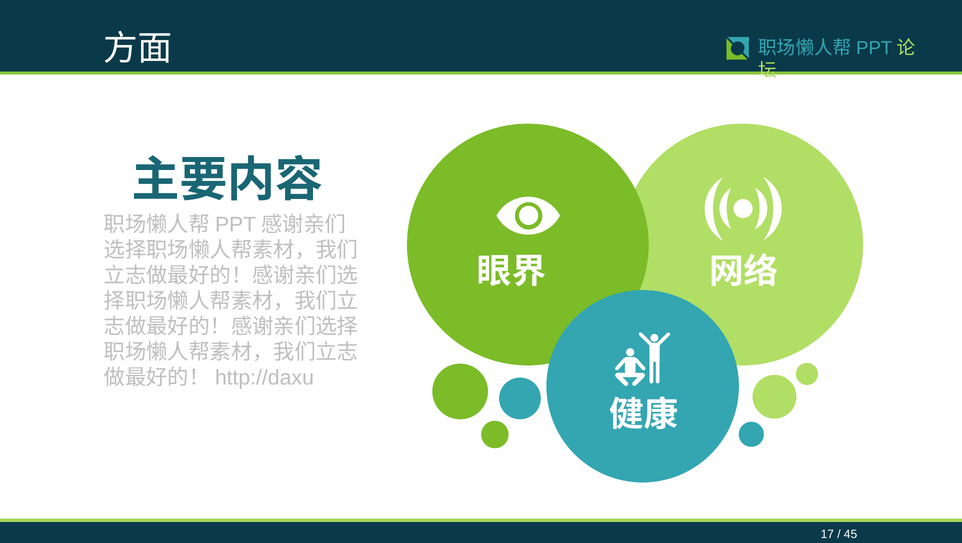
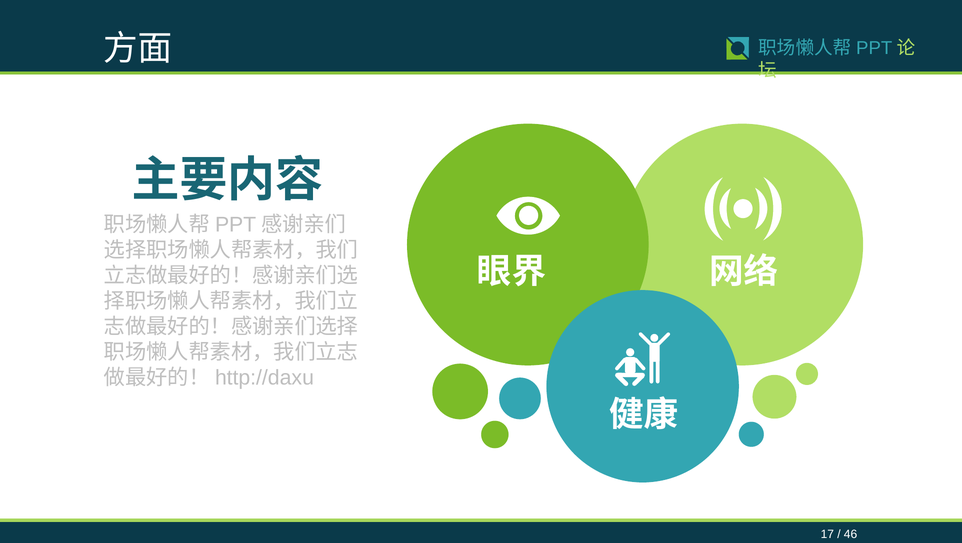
45: 45 -> 46 (851, 534)
